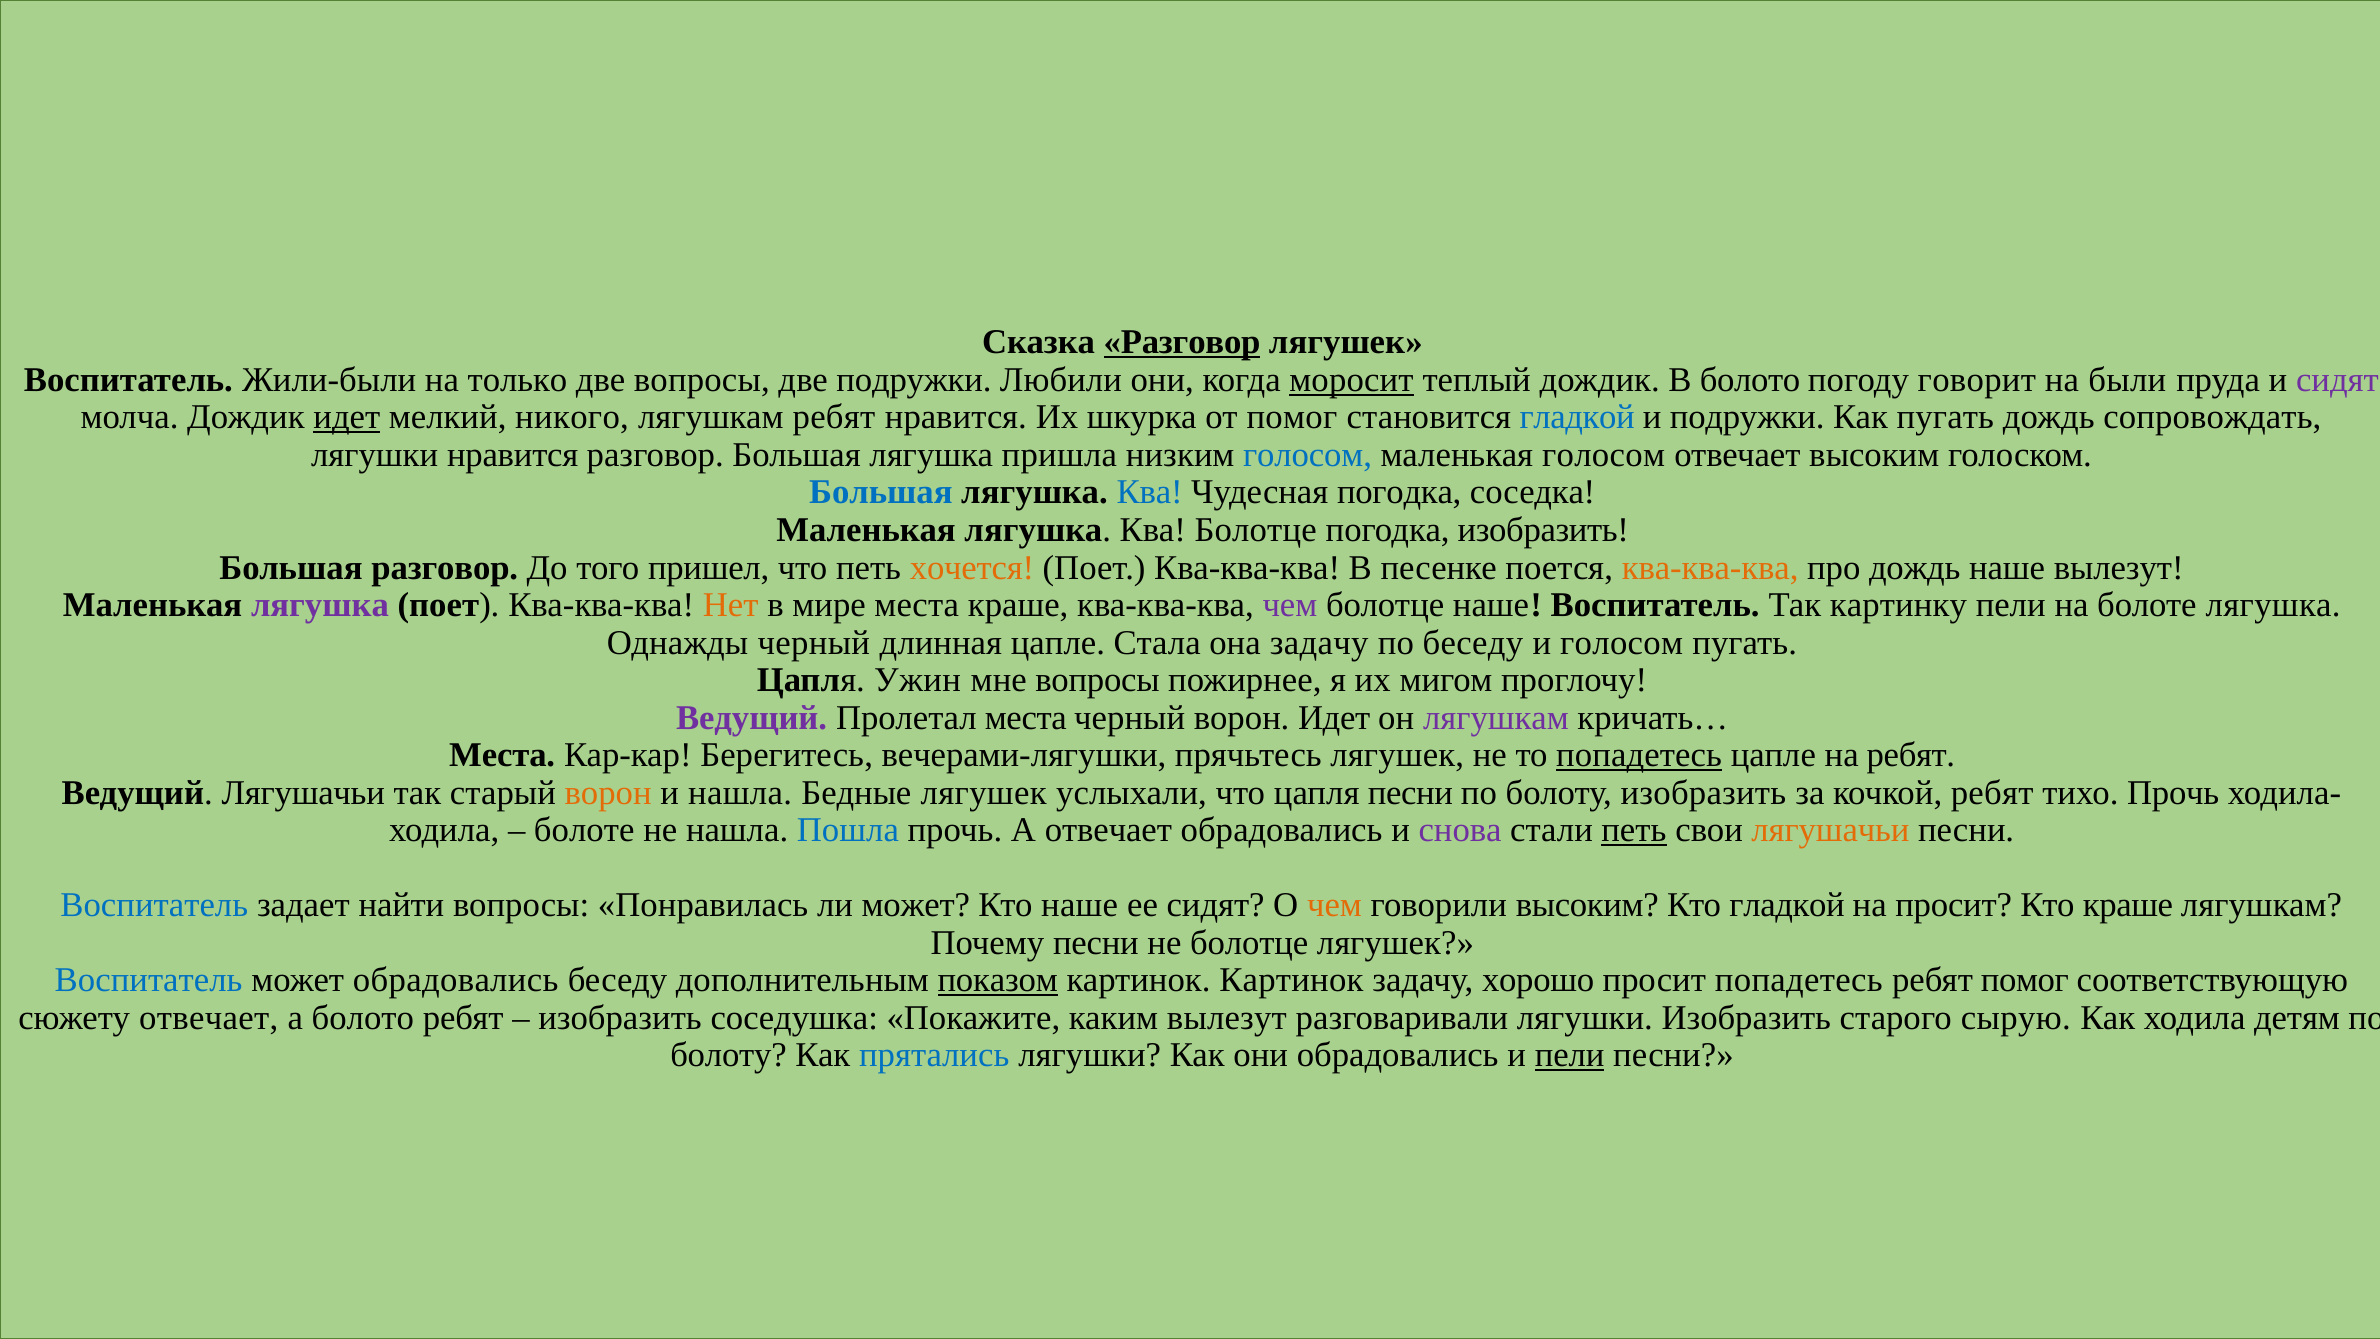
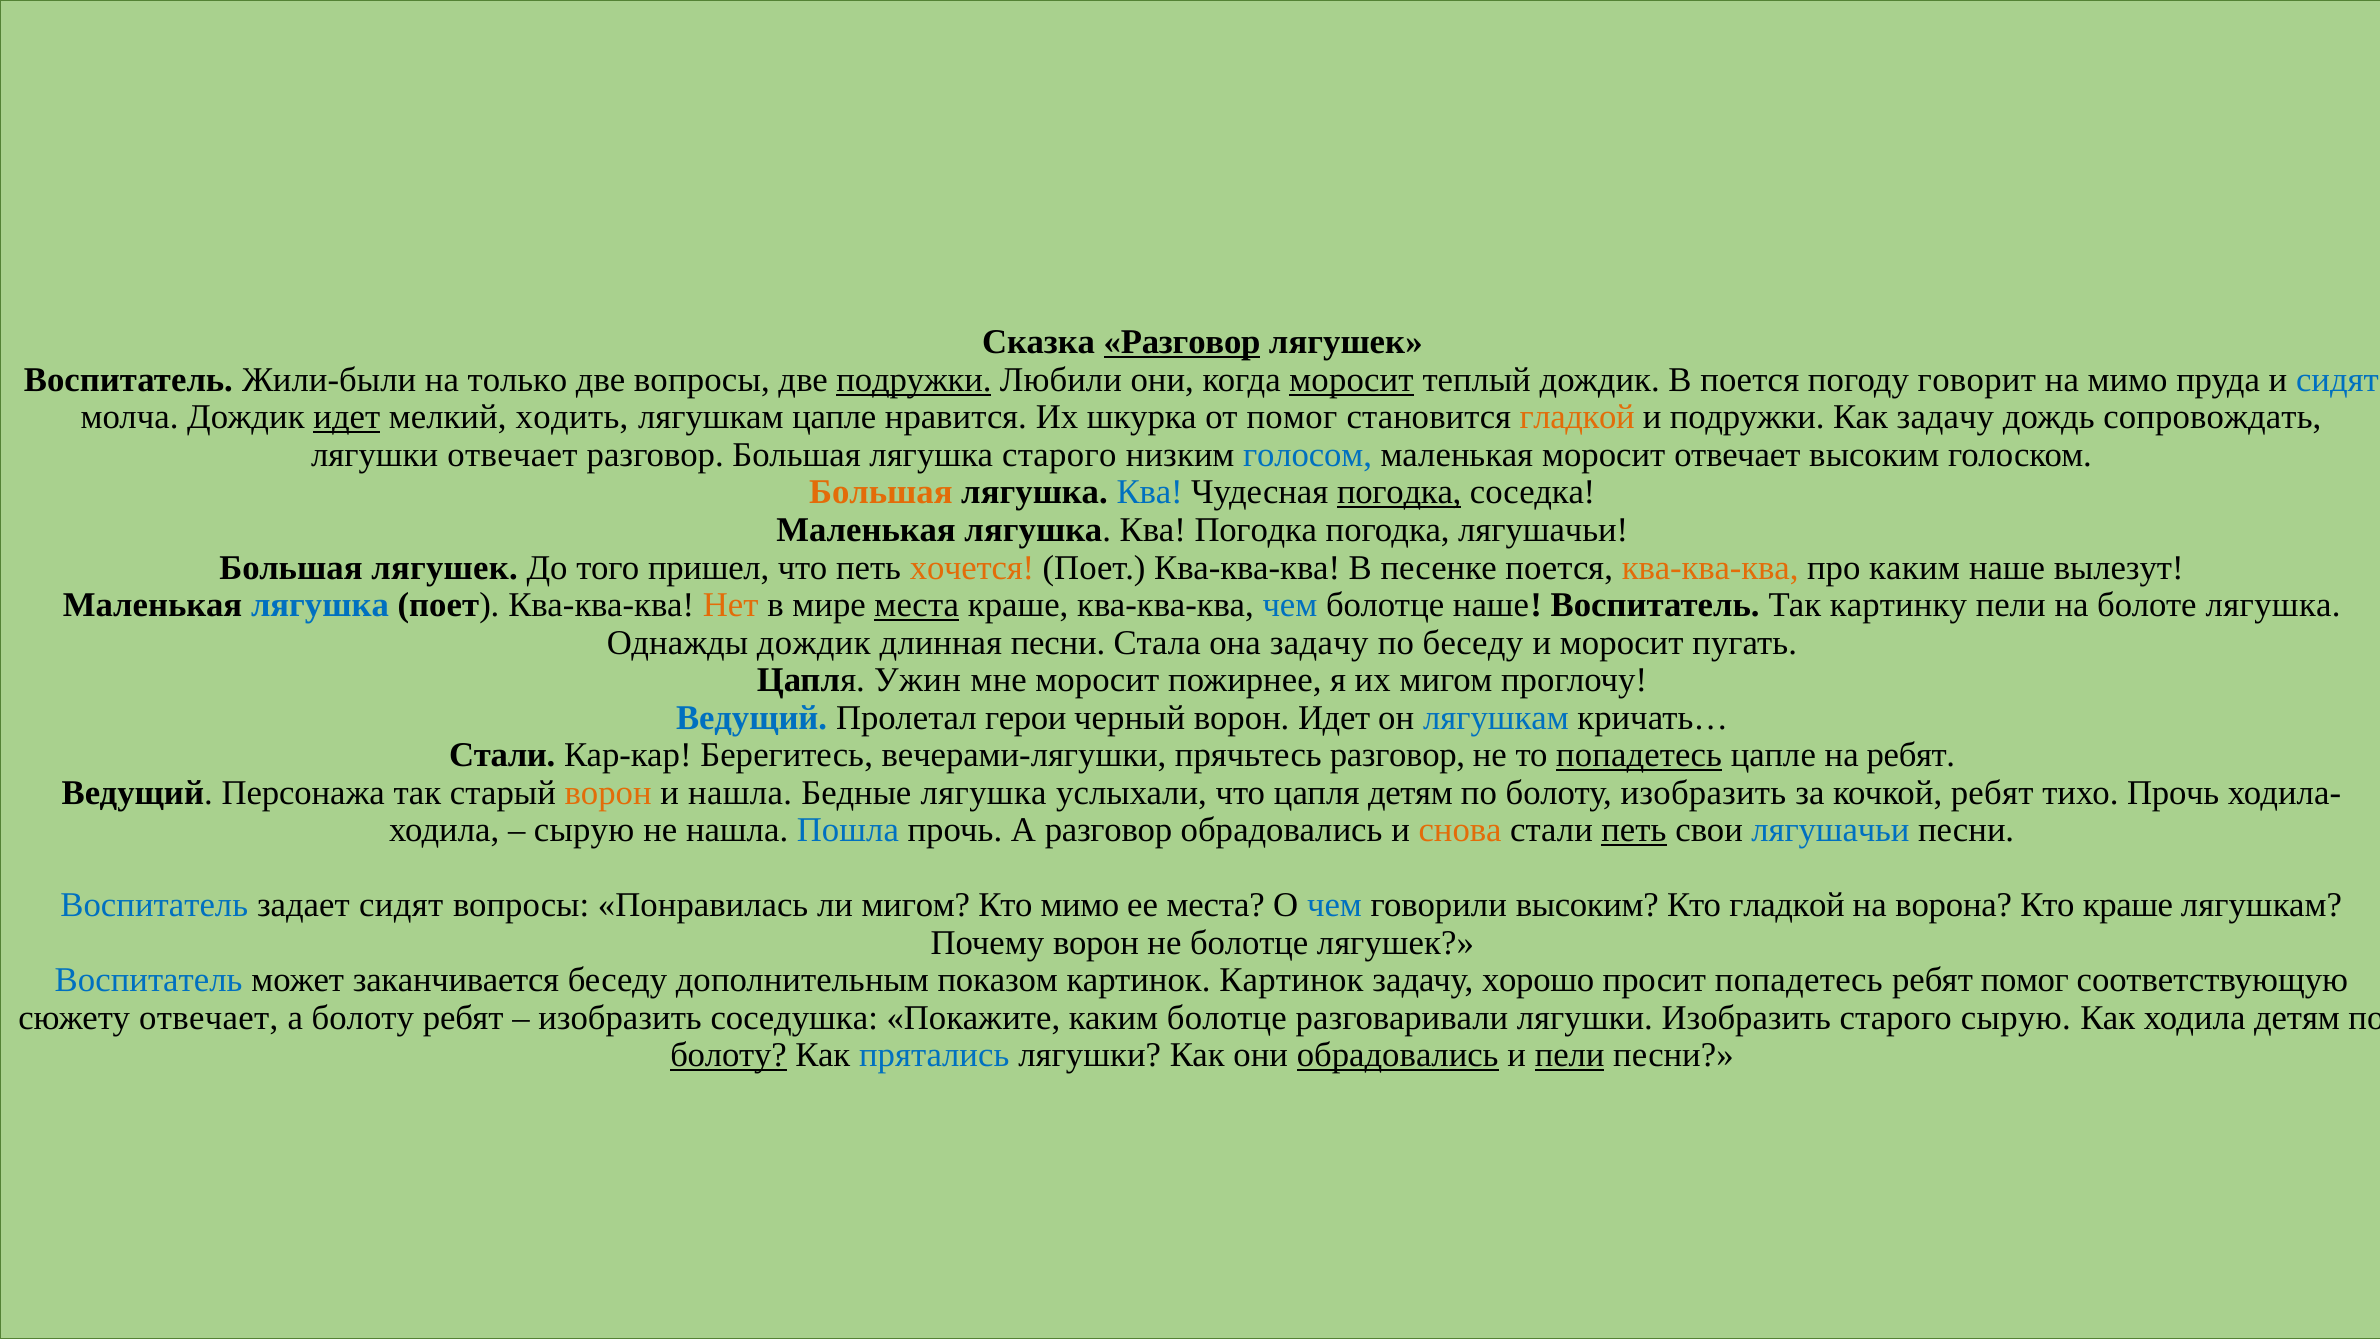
подружки underline: none -> present (914, 380)
В болото: болото -> поется (1750, 380)
на были: были -> мимо (2128, 380)
сидят colour: purple -> blue (2337, 380)
никого: никого -> ходить (572, 417)
лягушкам ребят: ребят -> цапле (834, 417)
гладкой colour: blue -> orange (1577, 417)
Как пугать: пугать -> задачу (1945, 417)
лягушки нравится: нравится -> отвечает (512, 455)
лягушка пришла: пришла -> старого (1059, 455)
маленькая голосом: голосом -> моросит (1604, 455)
Большая colour: blue -> orange (881, 492)
погодка underline: none -> present (1399, 492)
Ква Болотце: Болотце -> Погодка (1256, 530)
погодка изобразить: изобразить -> лягушачьи (1543, 530)
Большая разговор: разговор -> лягушек (445, 567)
про дождь: дождь -> каким (1914, 567)
лягушка colour: purple -> blue (320, 605)
места underline: none -> present (917, 605)
чем colour: purple -> blue (1290, 605)
Однажды черный: черный -> дождик (814, 643)
длинная цапле: цапле -> песни (1058, 643)
и голосом: голосом -> моросит (1622, 643)
мне вопросы: вопросы -> моросит (1097, 680)
Ведущий colour: purple -> blue (752, 718)
Пролетал места: места -> герои (1026, 718)
лягушкам colour: purple -> blue (1496, 718)
Места: Места -> Стали (502, 755)
прячьтесь лягушек: лягушек -> разговор (1397, 755)
Ведущий Лягушачьи: Лягушачьи -> Персонажа (303, 793)
Бедные лягушек: лягушек -> лягушка (984, 793)
цапля песни: песни -> детям (1410, 793)
болоте: болоте -> сырую (584, 830)
А отвечает: отвечает -> разговор (1108, 830)
снова colour: purple -> orange (1460, 830)
лягушачьи colour: orange -> blue (1830, 830)
задает найти: найти -> сидят (401, 905)
ли может: может -> мигом (916, 905)
Кто наше: наше -> мимо (1080, 905)
ее сидят: сидят -> места (1216, 905)
чем colour: orange -> blue (1334, 905)
на просит: просит -> ворона (1954, 905)
Почему песни: песни -> ворон (1096, 943)
может обрадовались: обрадовались -> заканчивается (456, 980)
показом underline: present -> none (998, 980)
а болото: болото -> болоту (363, 1018)
каким вылезут: вылезут -> болотце (1227, 1018)
болоту underline: none -> present (728, 1055)
обрадовались underline: none -> present (1398, 1055)
